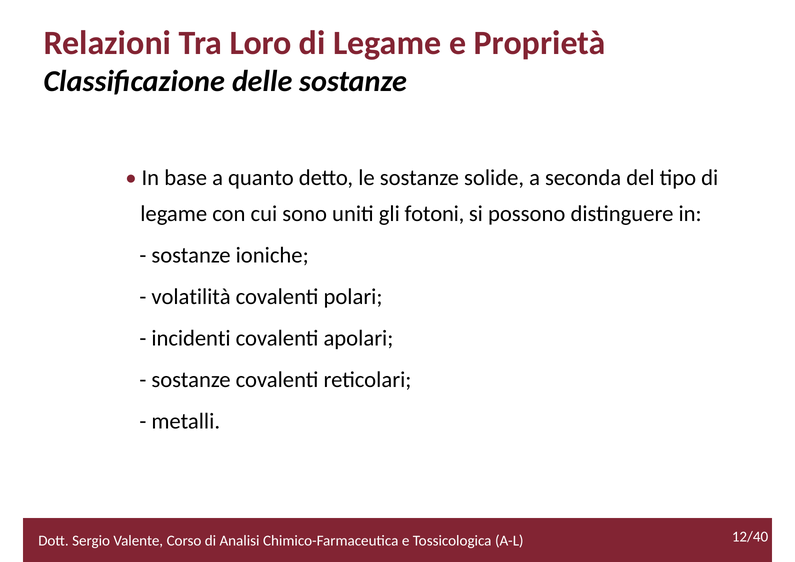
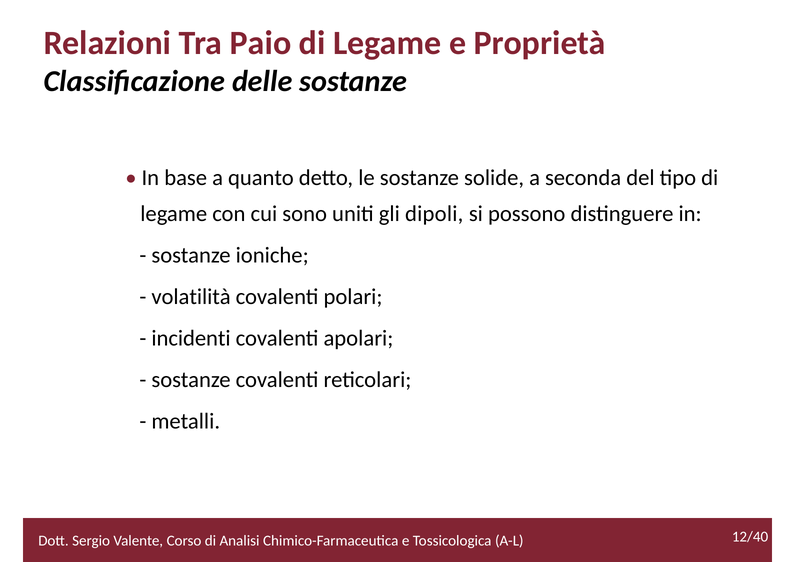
Loro: Loro -> Paio (260, 43)
fotoni: fotoni -> dipoli (434, 214)
